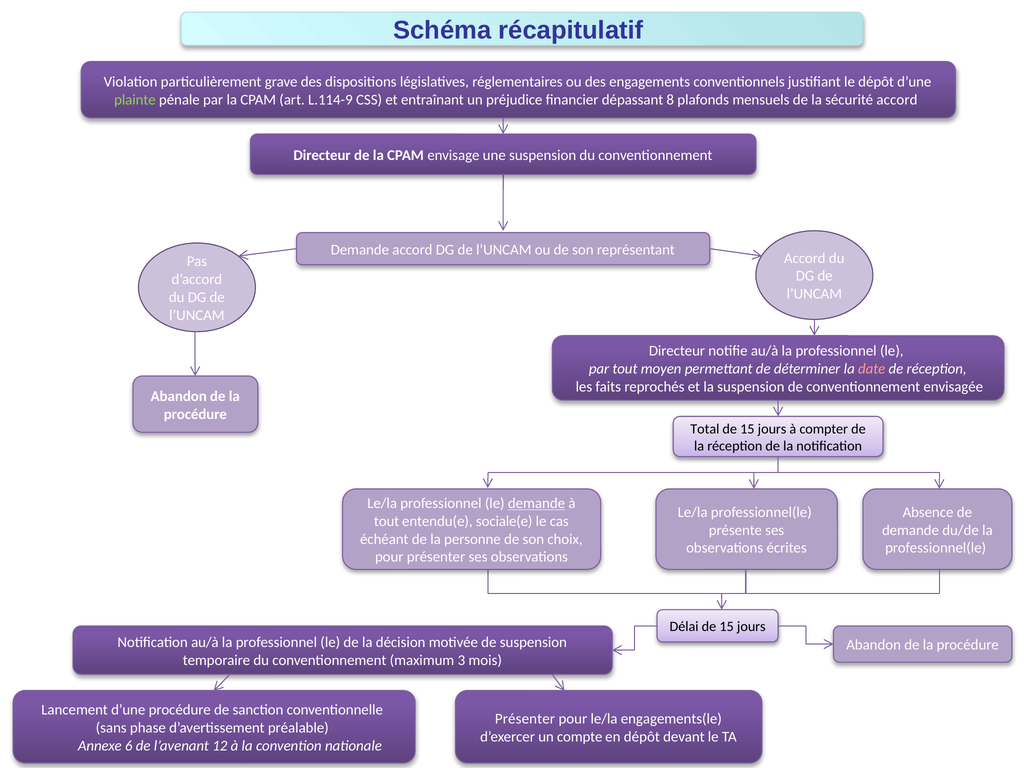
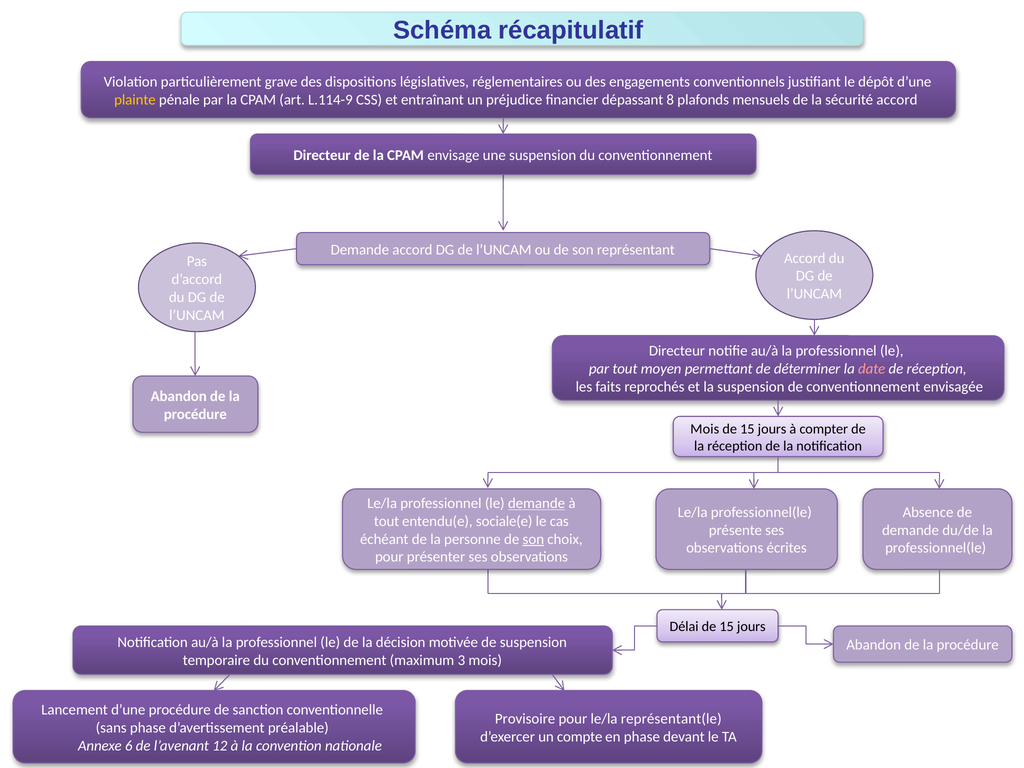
plainte colour: light green -> yellow (135, 100)
Total: Total -> Mois (705, 429)
son underline: none -> present (533, 539)
Présenter: Présenter -> Provisoire (525, 719)
engagements(le: engagements(le -> représentant(le (671, 719)
en dépôt: dépôt -> phase (642, 737)
